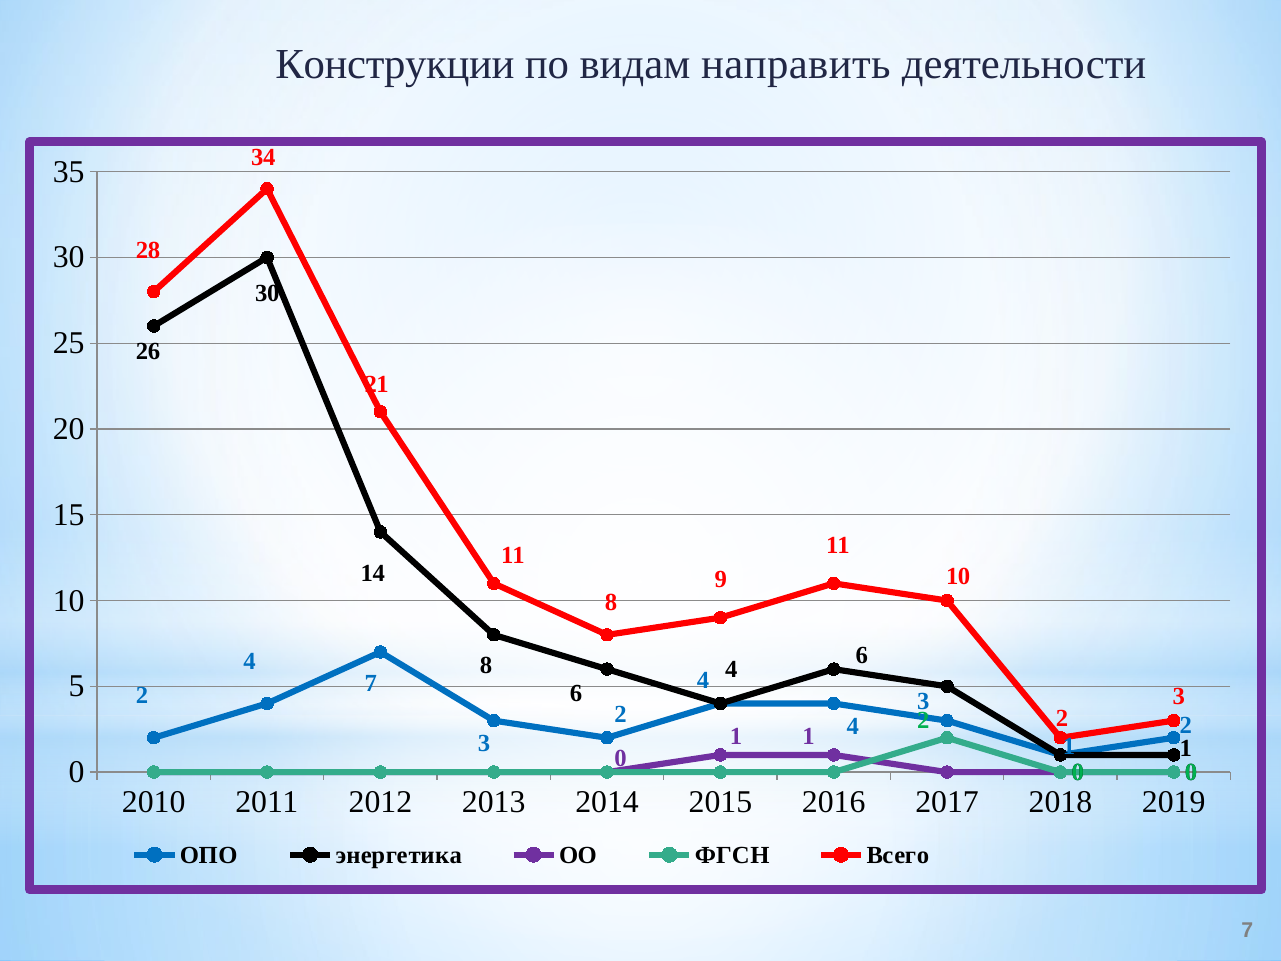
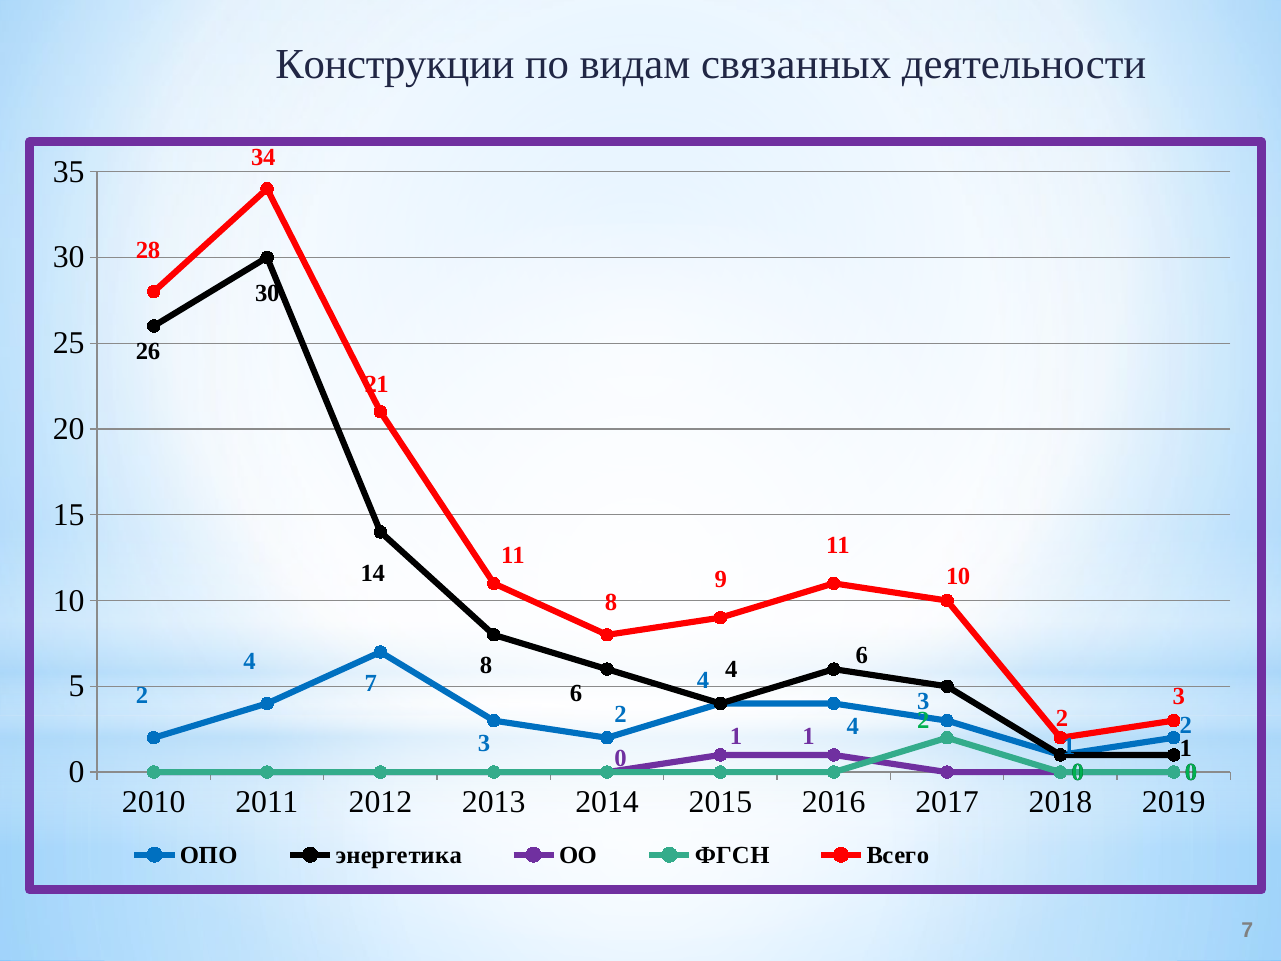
направить: направить -> связанных (796, 65)
